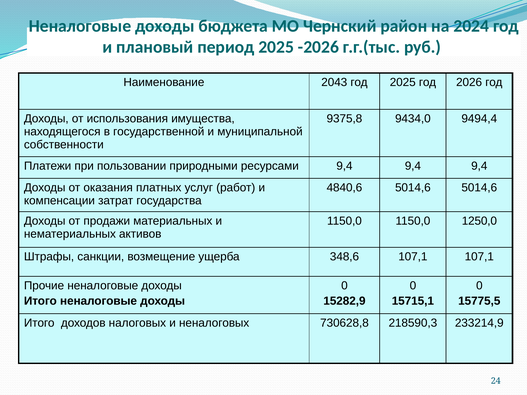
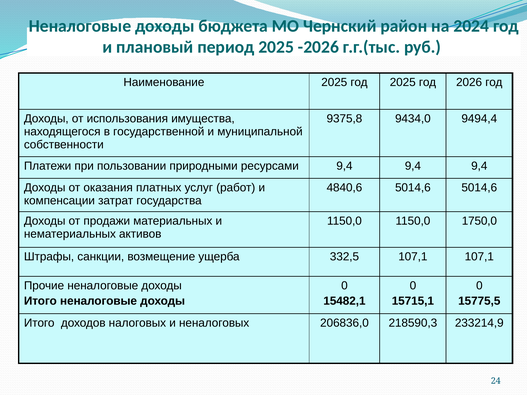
Наименование 2043: 2043 -> 2025 (334, 82)
1250,0: 1250,0 -> 1750,0 (479, 221)
348,6: 348,6 -> 332,5 (344, 257)
15282,9: 15282,9 -> 15482,1 (344, 301)
730628,8: 730628,8 -> 206836,0 (344, 323)
